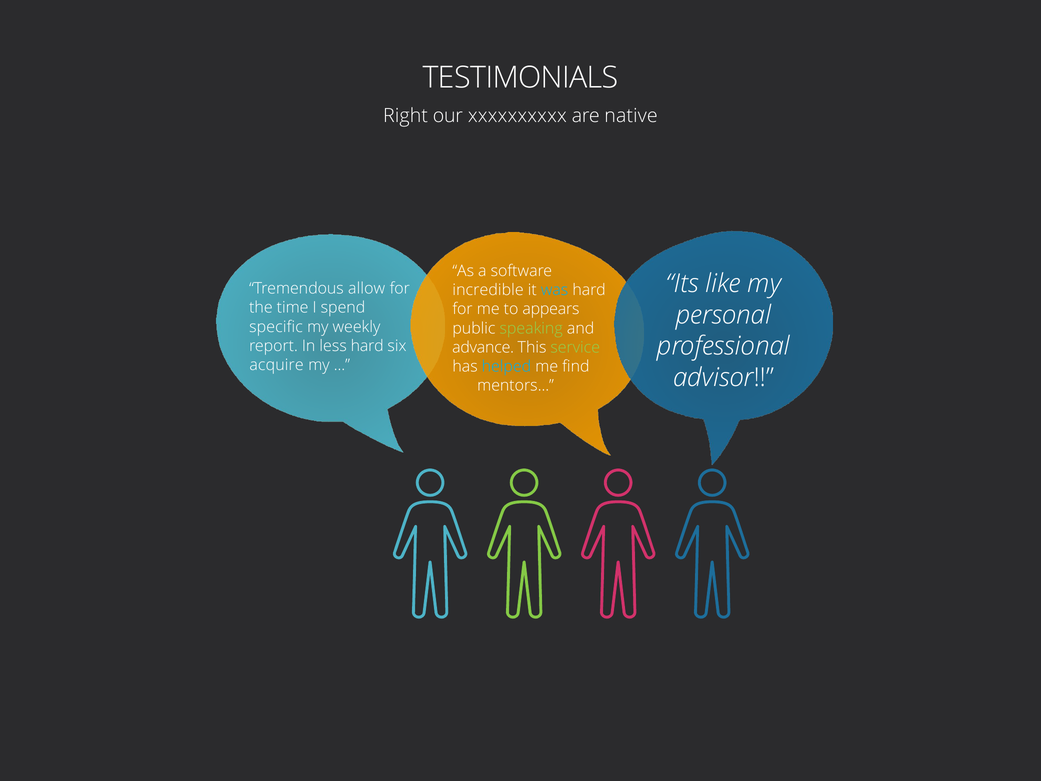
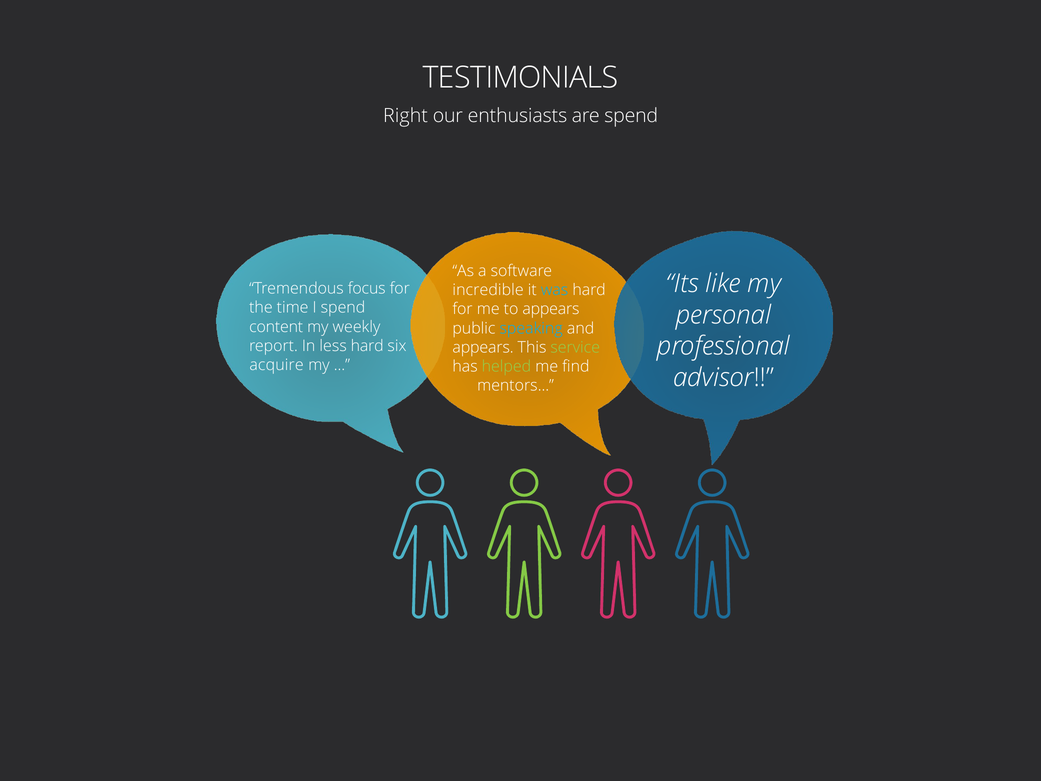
xxxxxxxxxx: xxxxxxxxxx -> enthusiasts (517, 116)
are native: native -> spend (631, 116)
allow: allow -> focus (367, 288)
specific: specific -> content (276, 327)
speaking colour: light green -> light blue (531, 328)
advance: advance -> appears (483, 347)
helped colour: light blue -> light green (506, 366)
